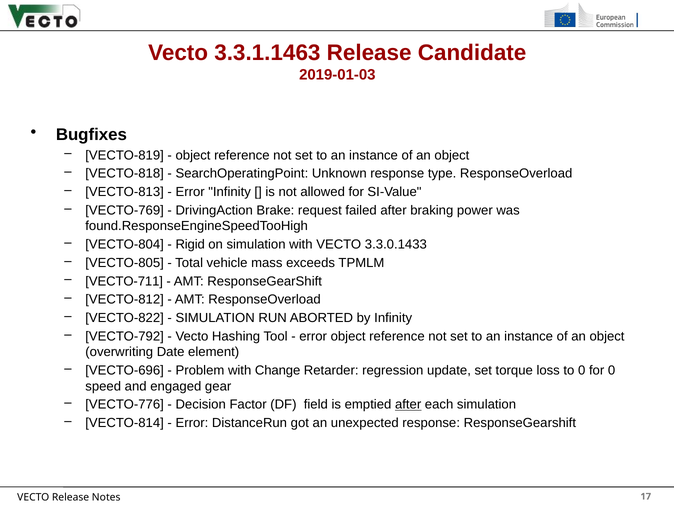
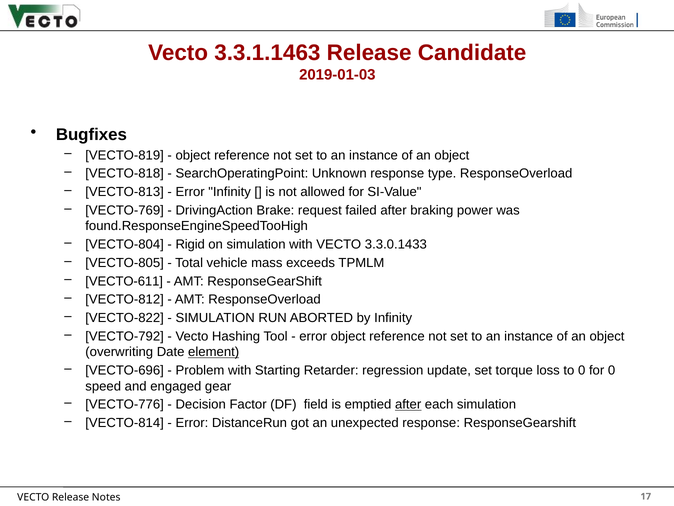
VECTO-711: VECTO-711 -> VECTO-611 (124, 281)
element underline: none -> present (214, 352)
Change: Change -> Starting (278, 370)
